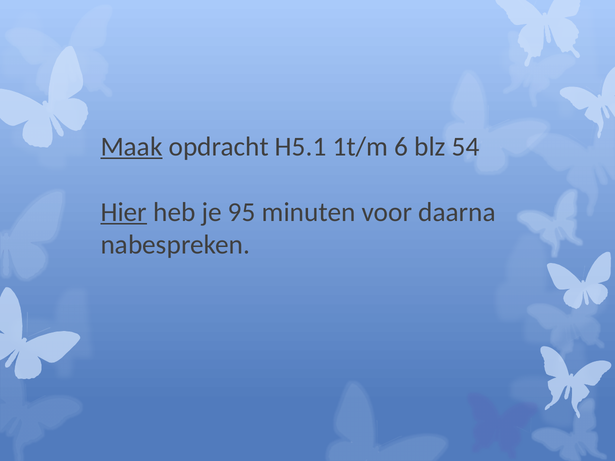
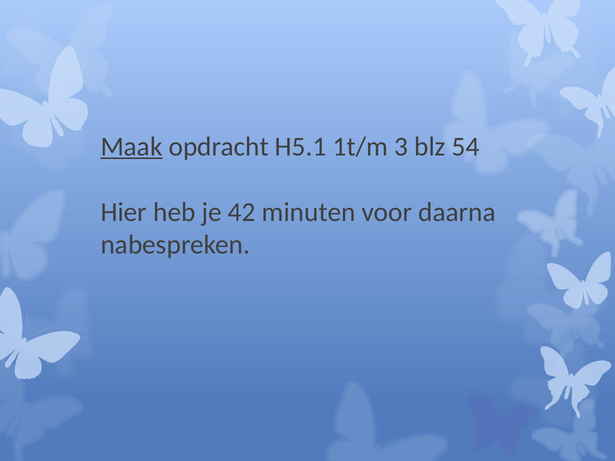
6: 6 -> 3 (401, 147)
Hier underline: present -> none (124, 212)
95: 95 -> 42 (242, 212)
